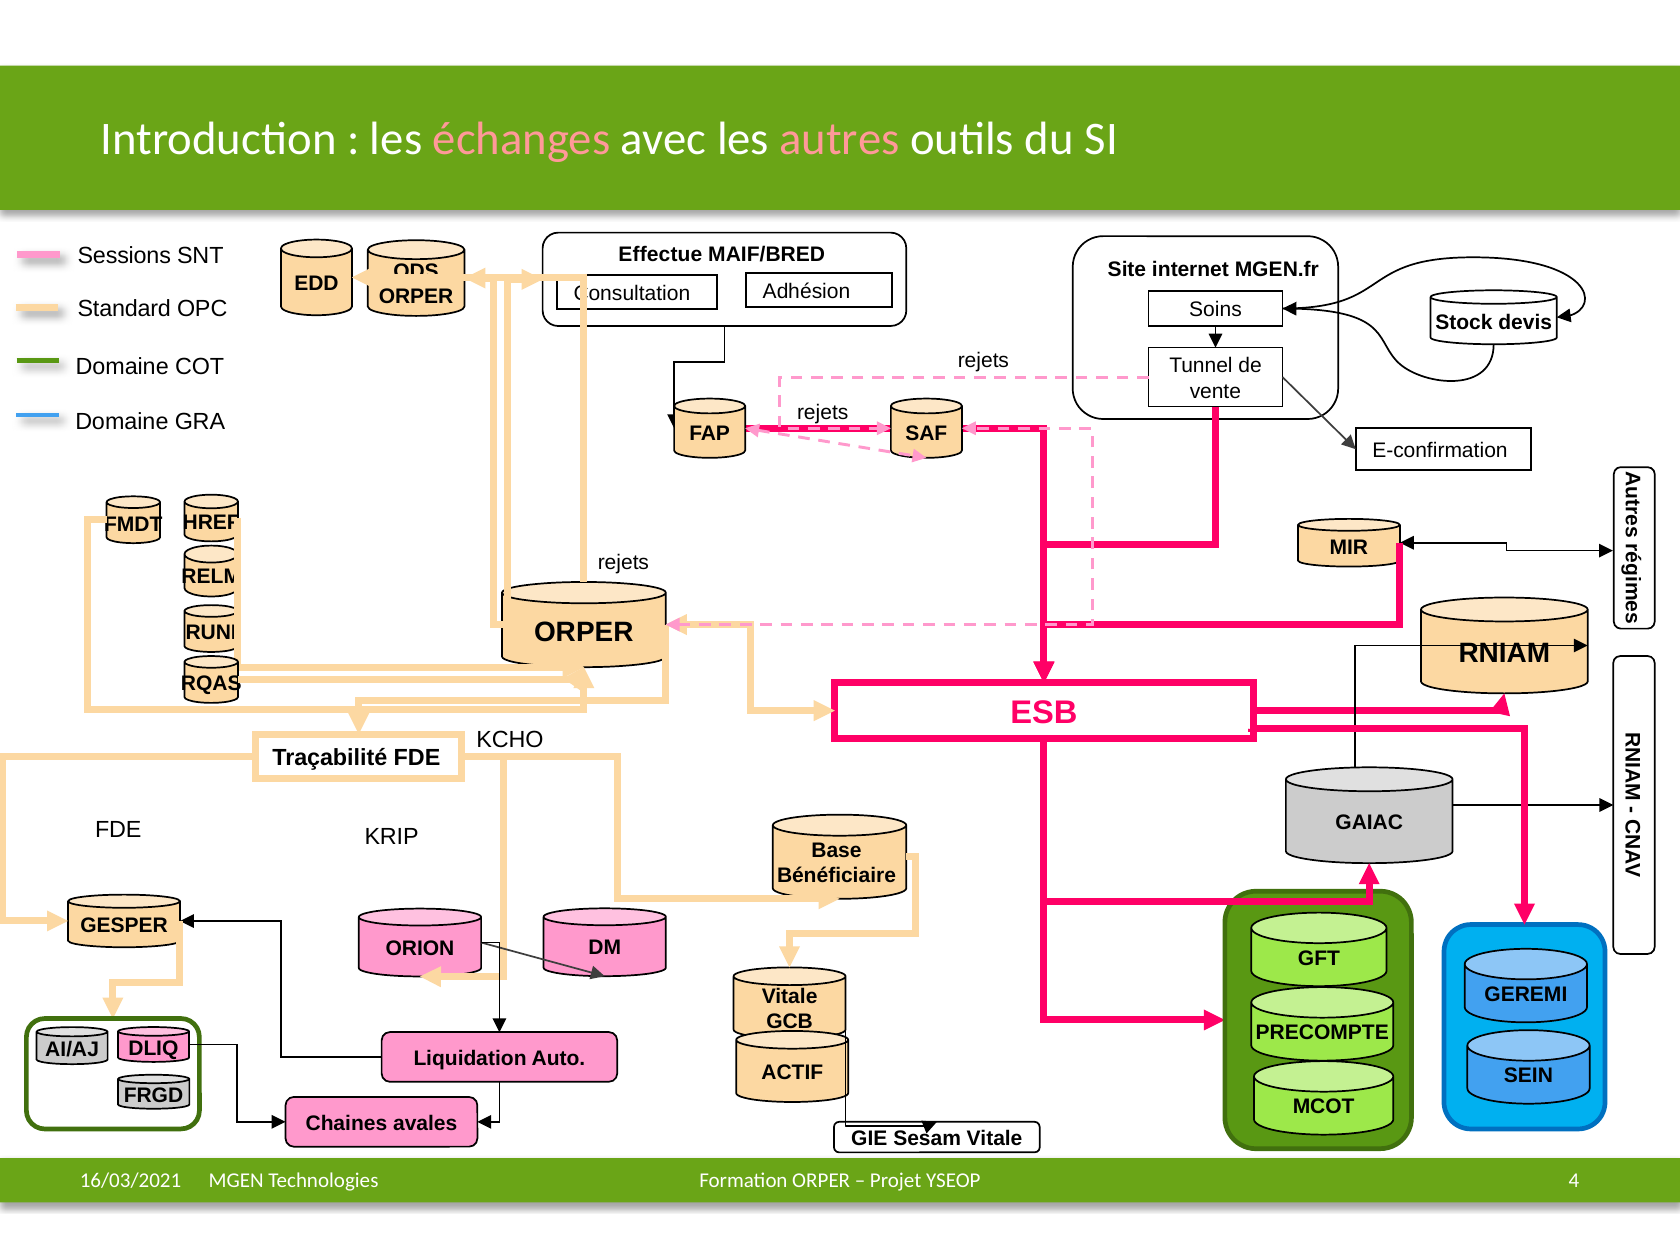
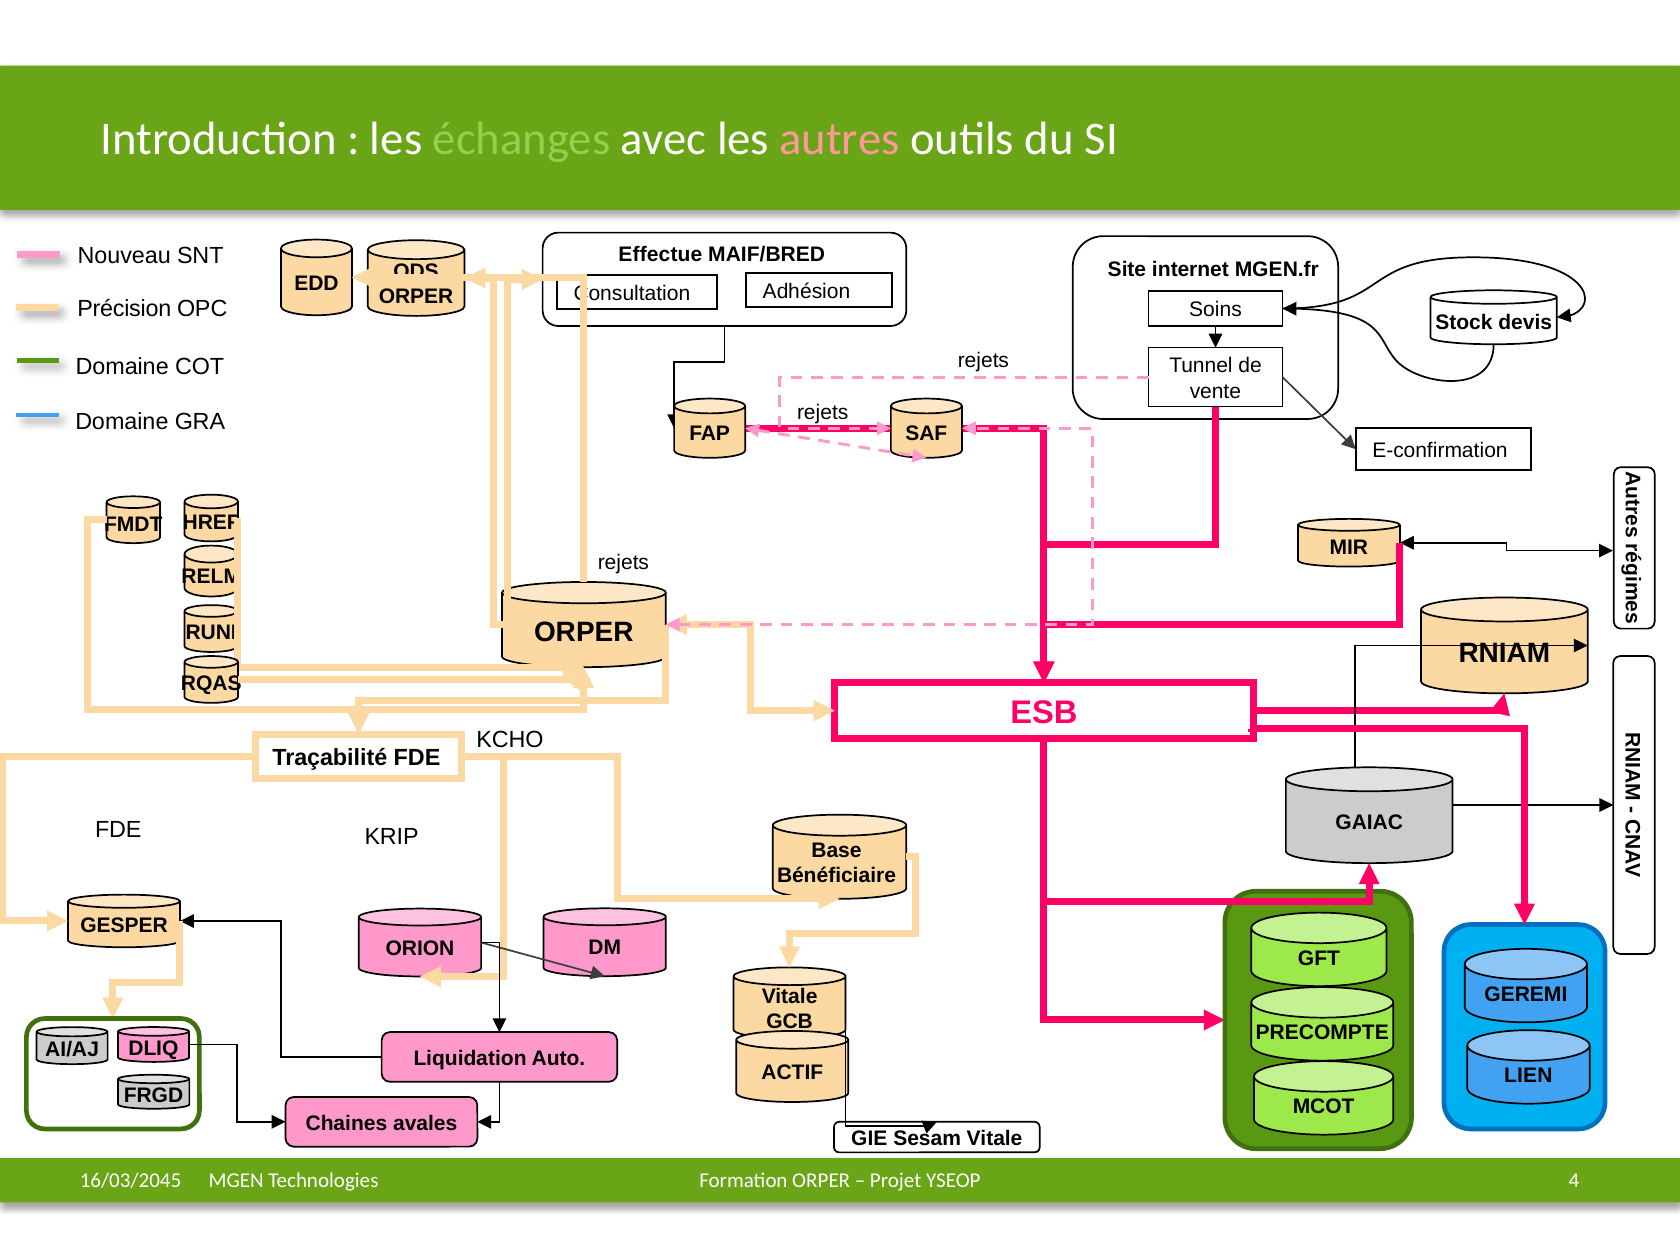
échanges colour: pink -> light green (522, 139)
Sessions: Sessions -> Nouveau (124, 256)
Standard: Standard -> Précision (124, 309)
SEIN: SEIN -> LIEN (1528, 1076)
16/03/2021: 16/03/2021 -> 16/03/2045 (131, 1181)
